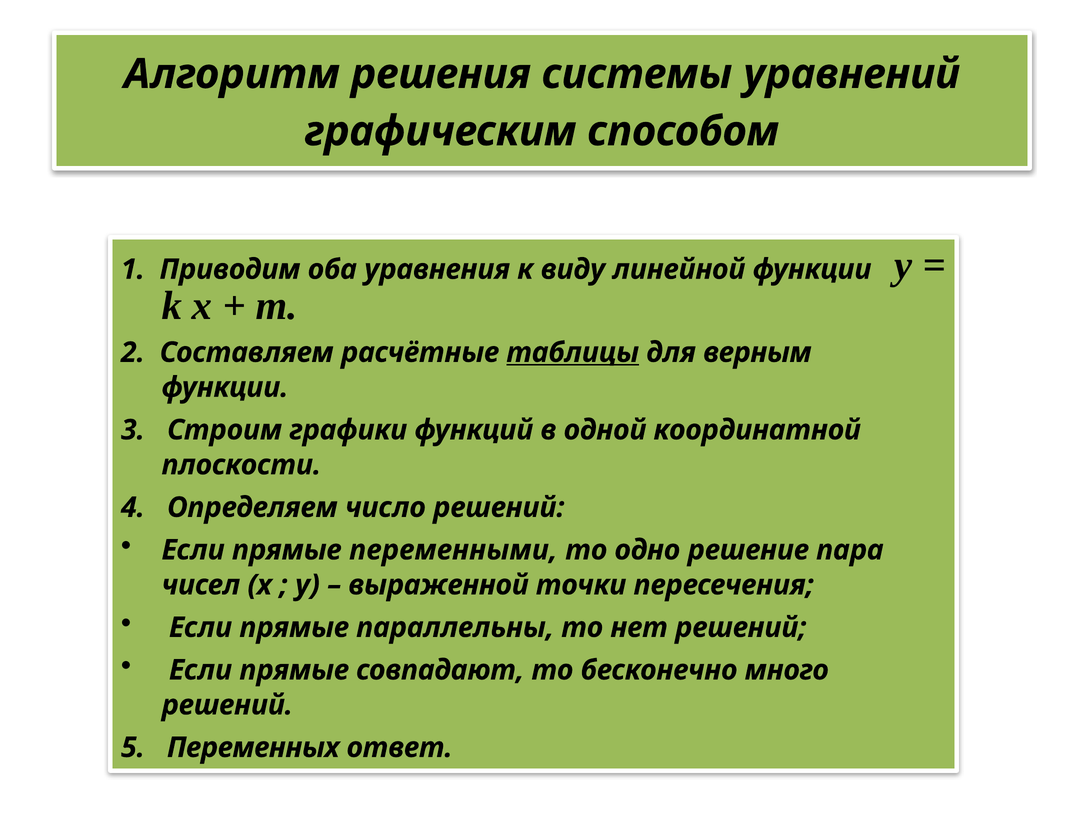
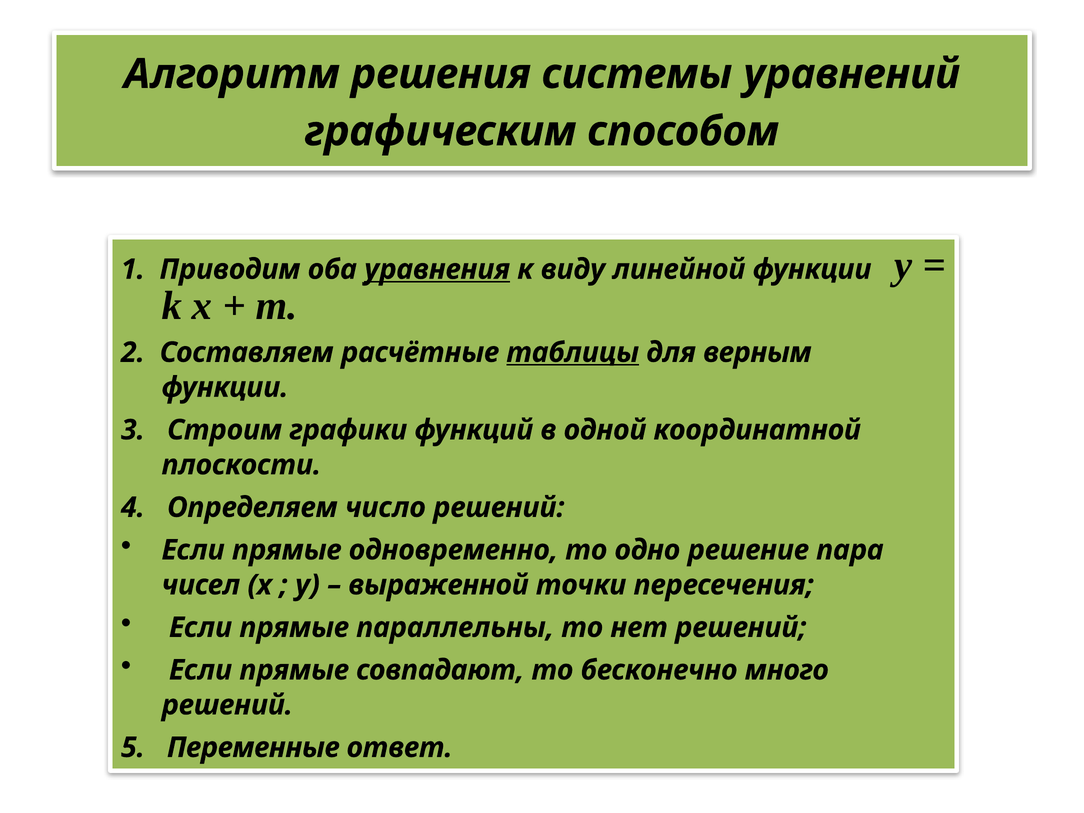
уравнения underline: none -> present (437, 269)
переменными: переменными -> одновременно (453, 550)
Переменных: Переменных -> Переменные (253, 748)
